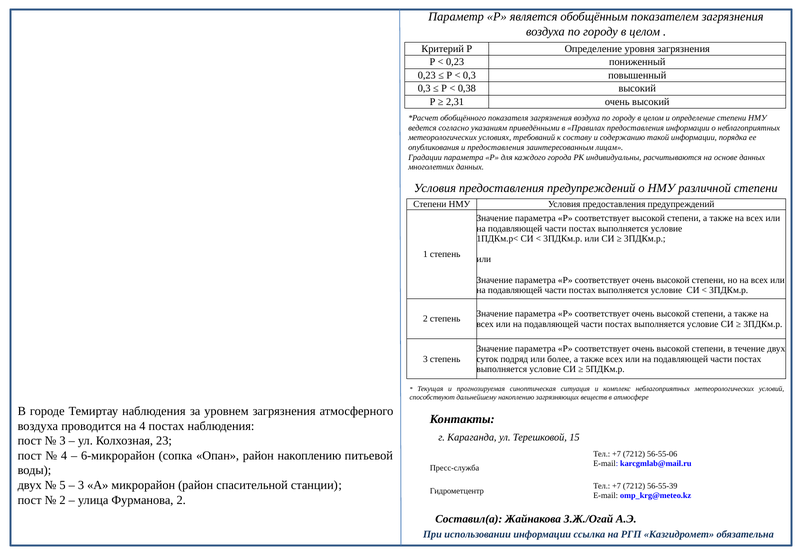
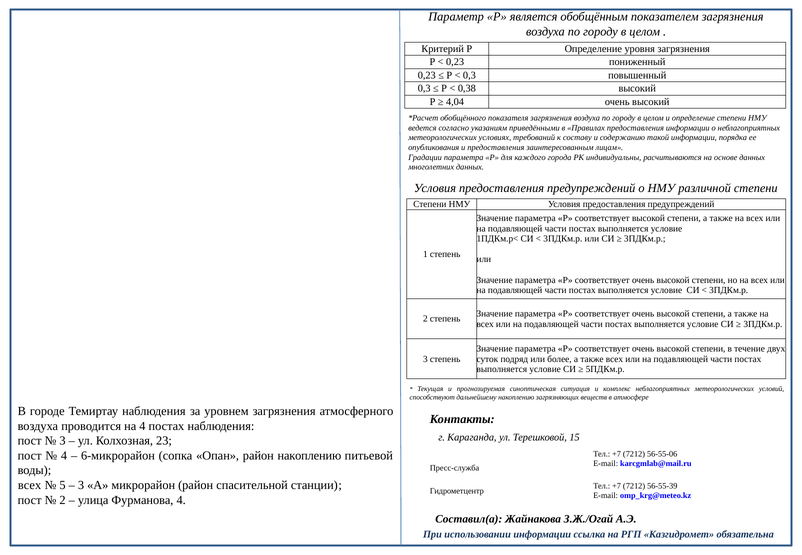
2,31: 2,31 -> 4,04 (455, 102)
двух: двух -> всех (30, 485)
Фурманова 2: 2 -> 4 (181, 500)
